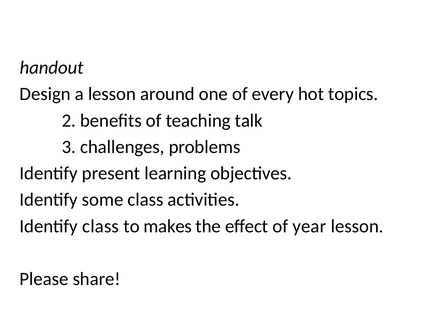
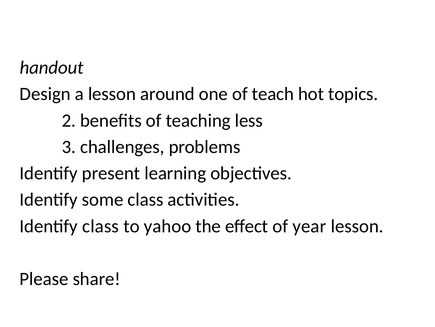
every: every -> teach (273, 94)
talk: talk -> less (249, 120)
makes: makes -> yahoo (168, 226)
